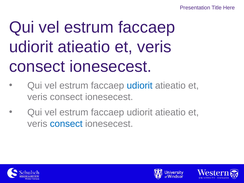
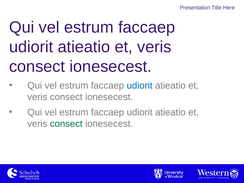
consect colour: blue -> green (66, 124)
